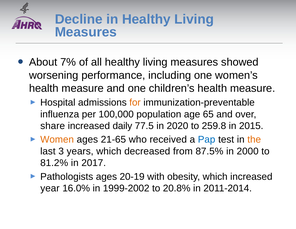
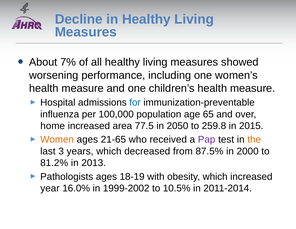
for colour: orange -> blue (135, 102)
share: share -> home (53, 126)
daily: daily -> area (122, 126)
2020: 2020 -> 2050 (177, 126)
Pap colour: blue -> purple (207, 139)
2017: 2017 -> 2013 (94, 163)
20-19: 20-19 -> 18-19 (132, 176)
20.8%: 20.8% -> 10.5% (177, 188)
